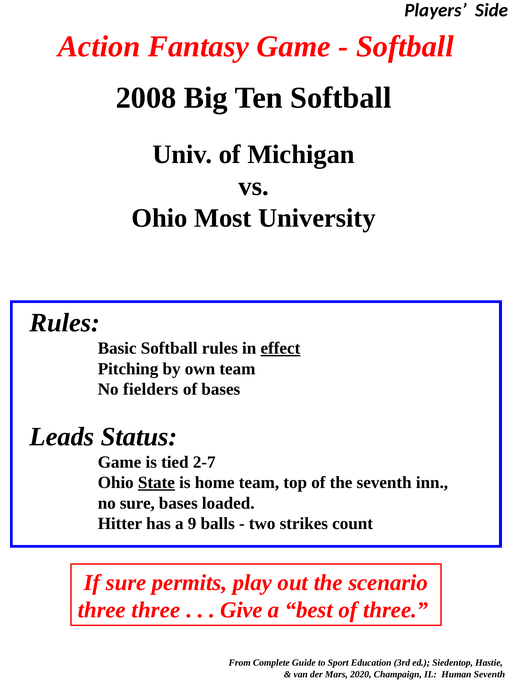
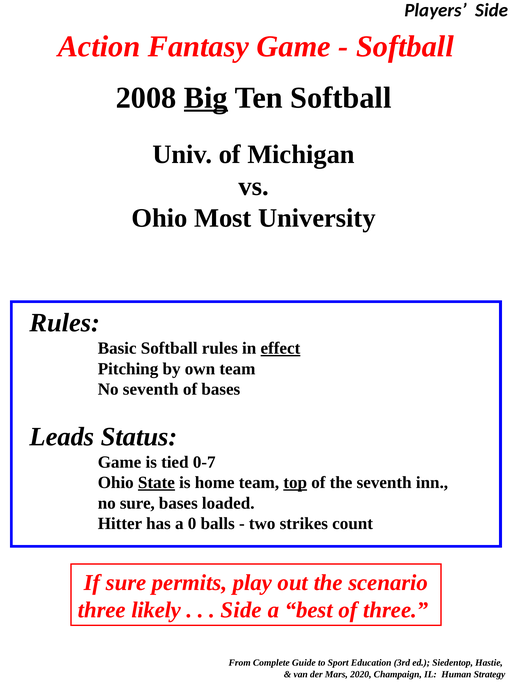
Big underline: none -> present (206, 98)
No fielders: fielders -> seventh (151, 389)
2-7: 2-7 -> 0-7 (204, 462)
top underline: none -> present (295, 482)
9: 9 -> 0 (192, 523)
three three: three -> likely (156, 610)
Give: Give -> Side (241, 610)
Human Seventh: Seventh -> Strategy (489, 674)
